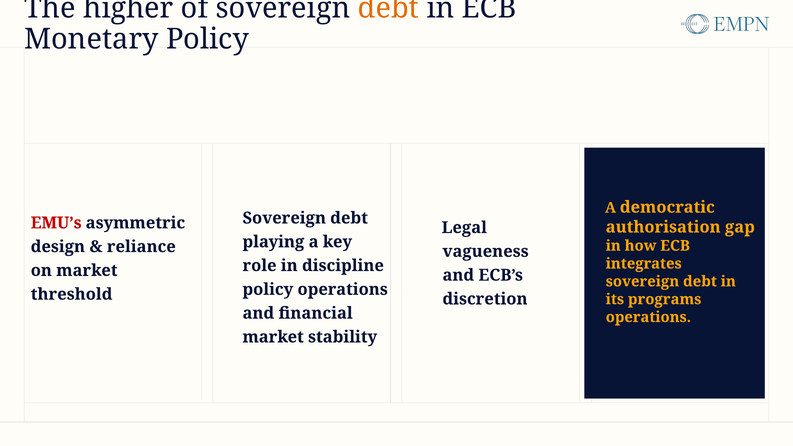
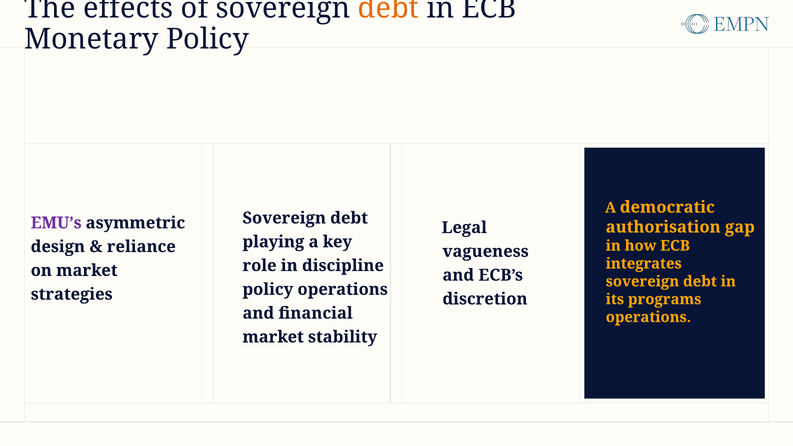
higher: higher -> effects (128, 8)
EMU’s colour: red -> purple (56, 223)
threshold: threshold -> strategies (72, 294)
